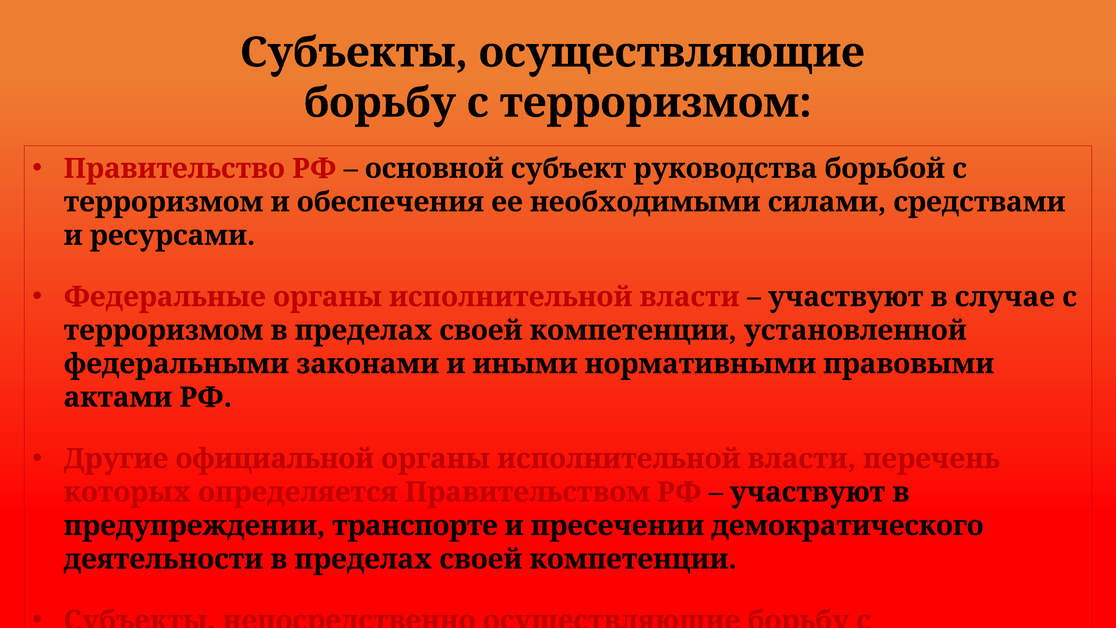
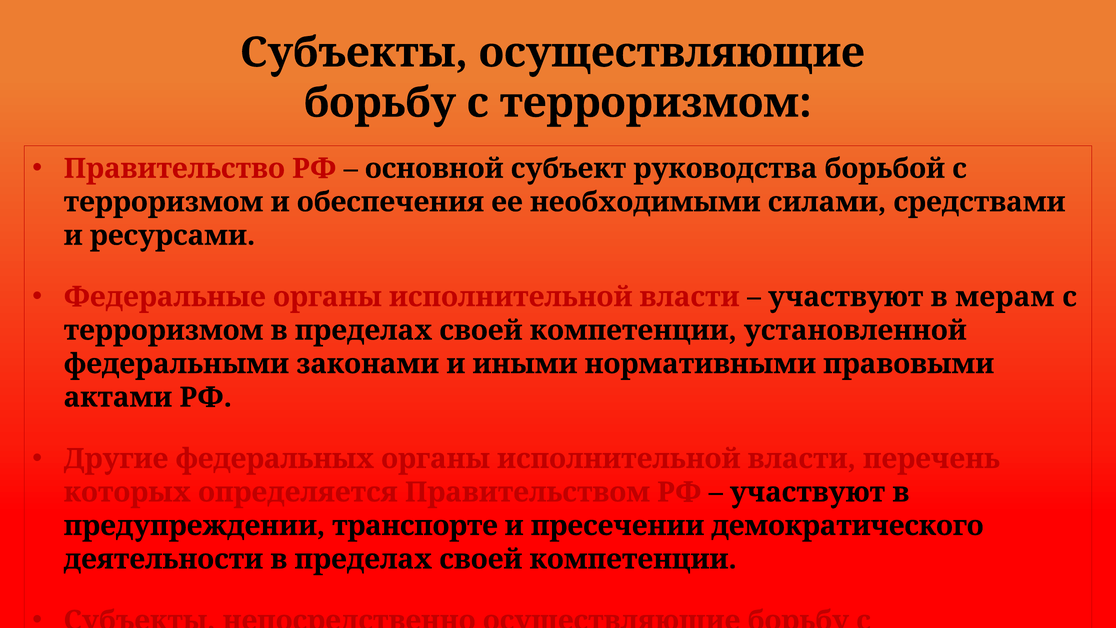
случае: случае -> мерам (1005, 297)
официальной: официальной -> федеральных (275, 459)
